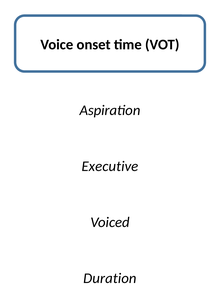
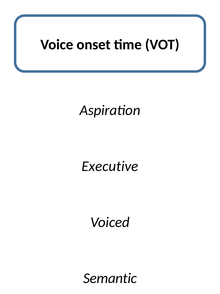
Duration: Duration -> Semantic (110, 278)
